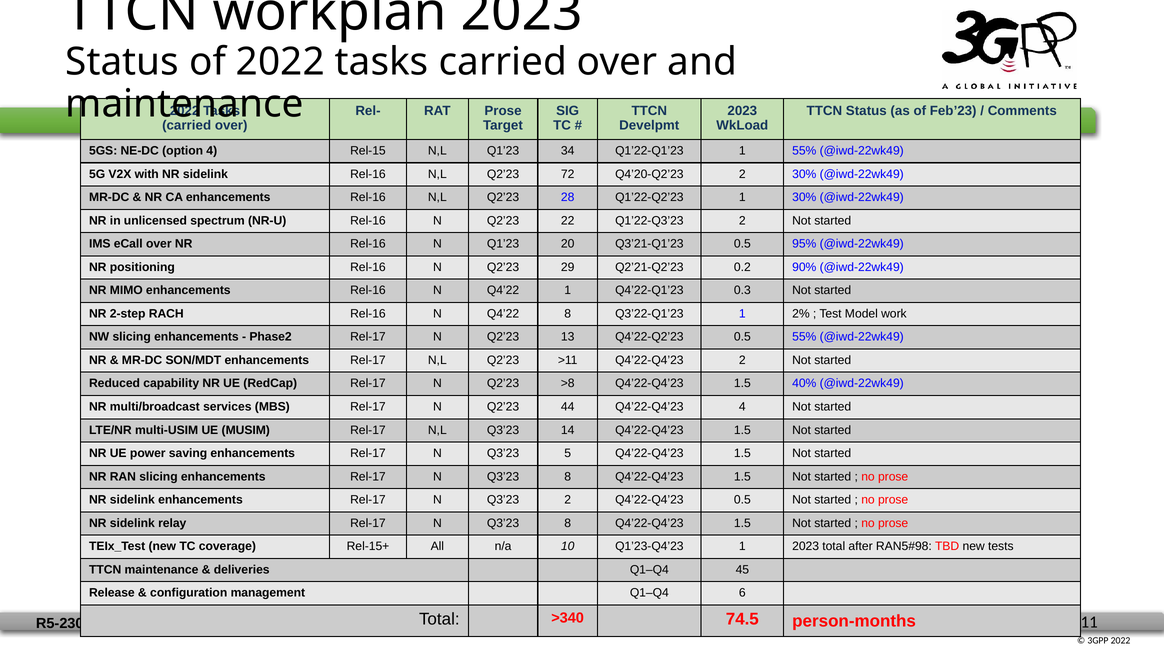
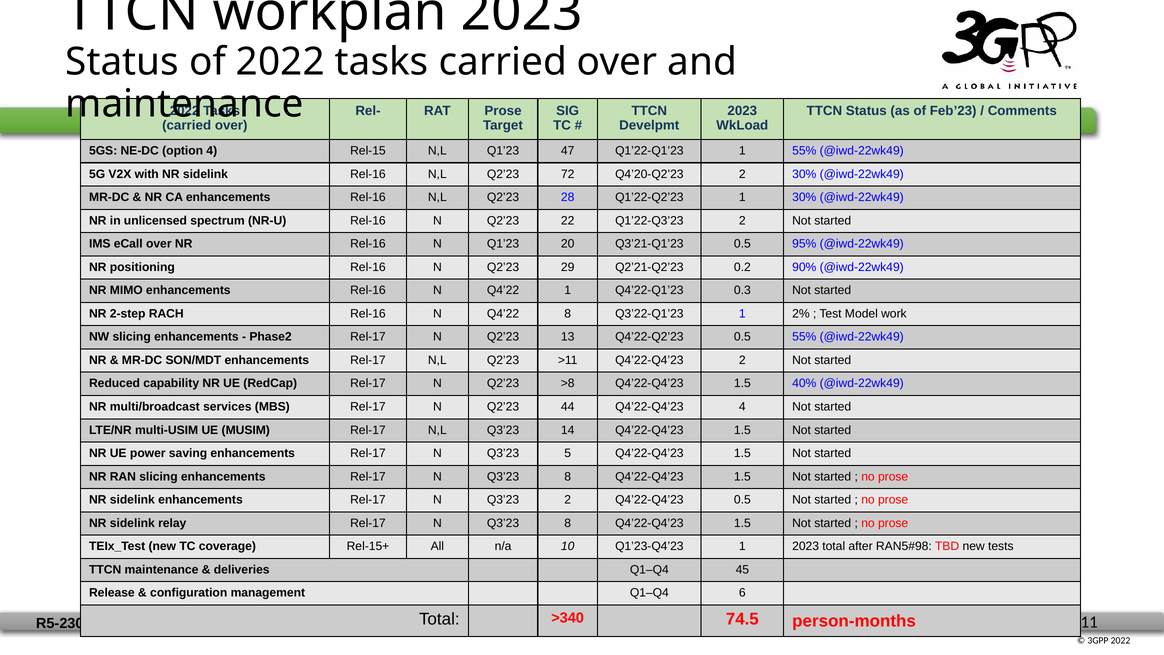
34: 34 -> 47 (568, 151)
